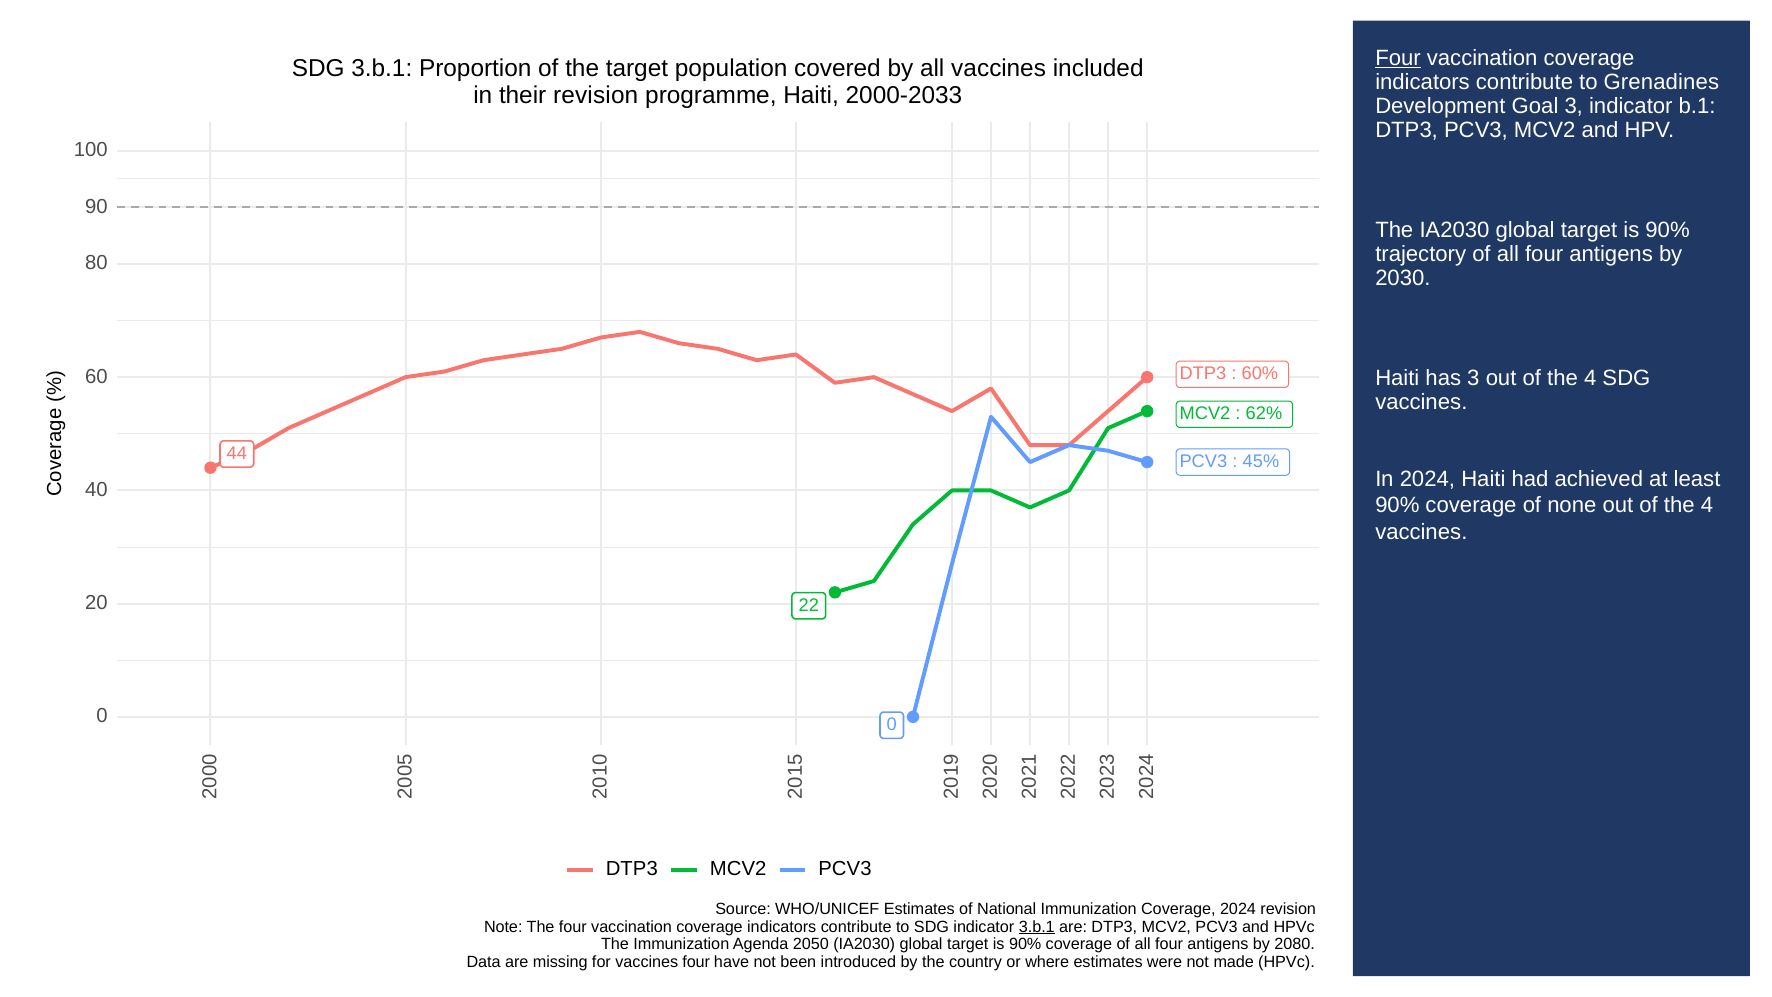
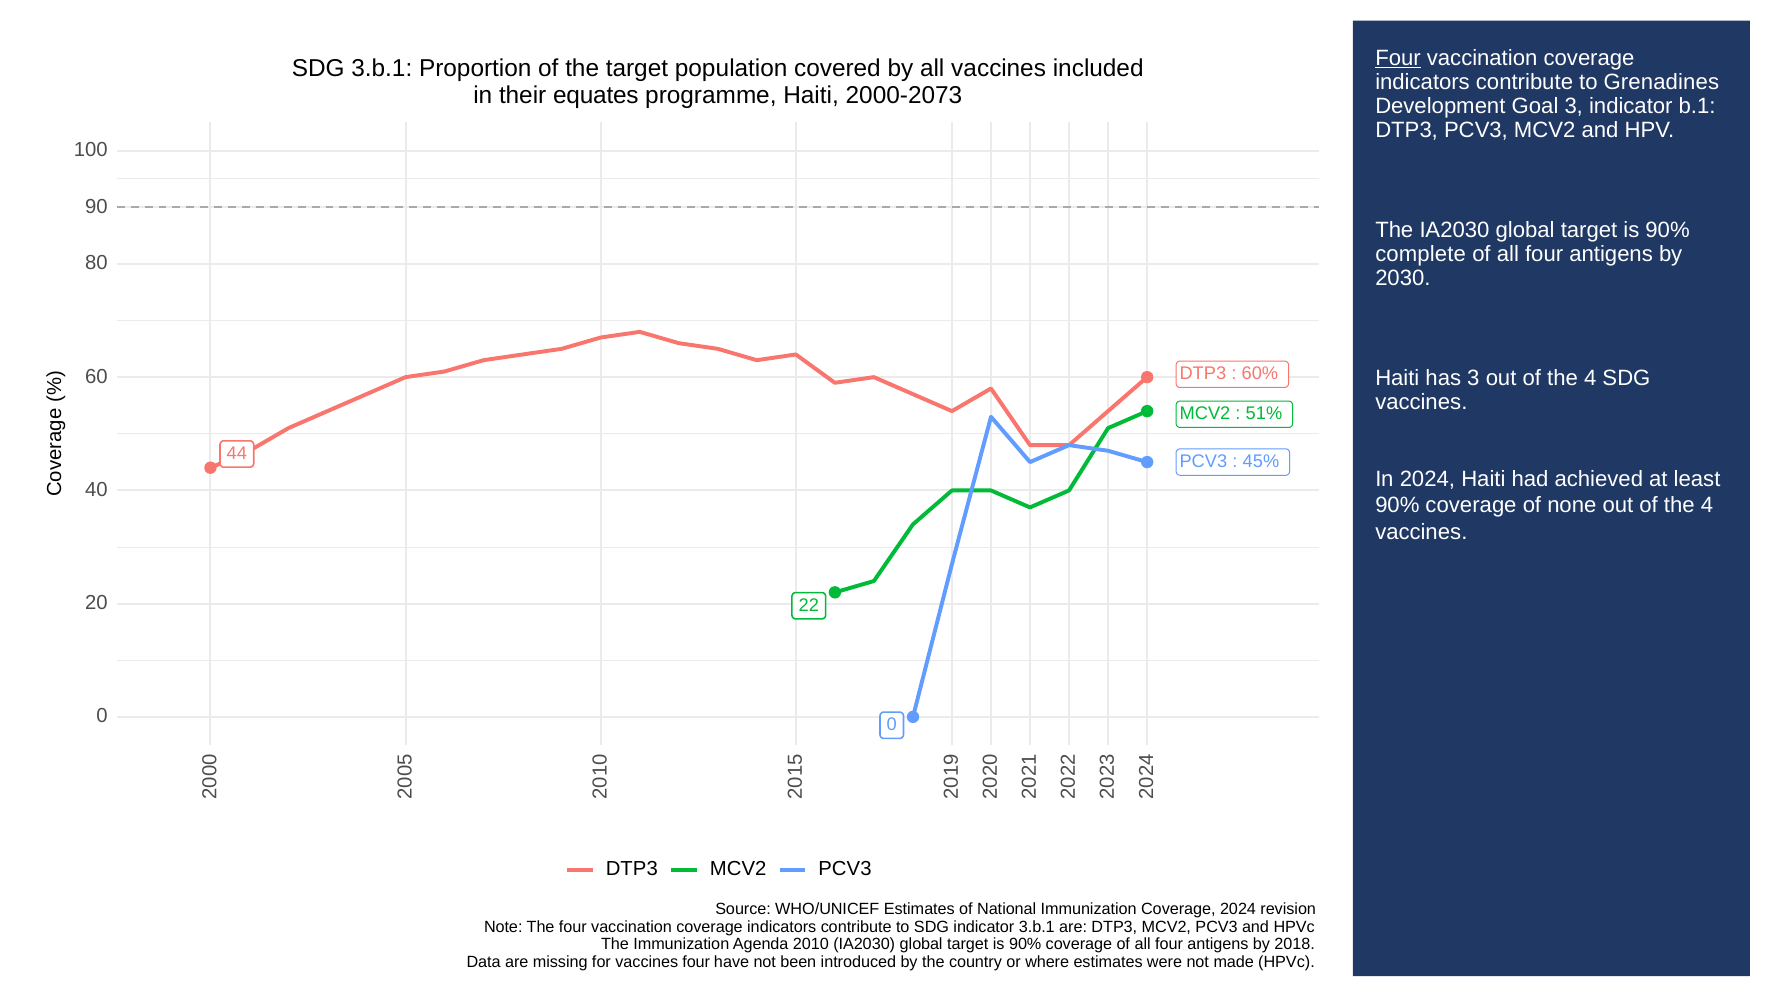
their revision: revision -> equates (596, 95)
2000-2033: 2000-2033 -> 2000-2073 (904, 95)
trajectory: trajectory -> complete (1421, 254)
62%: 62% -> 51% (1264, 413)
3.b.1 underline: present -> none (1037, 927)
2050: 2050 -> 2010 (811, 944)
2080: 2080 -> 2018 (1295, 944)
